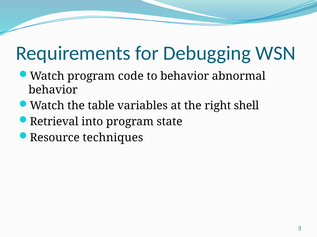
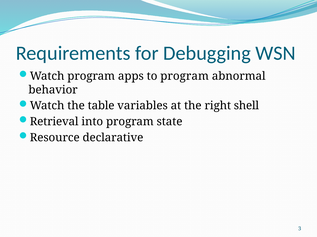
code: code -> apps (131, 76)
to behavior: behavior -> program (185, 76)
techniques: techniques -> declarative (113, 138)
